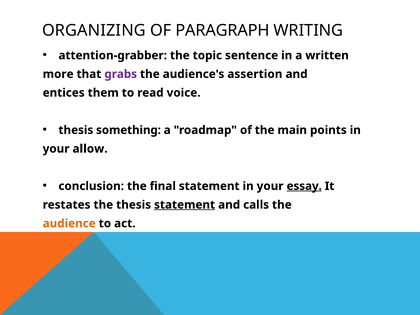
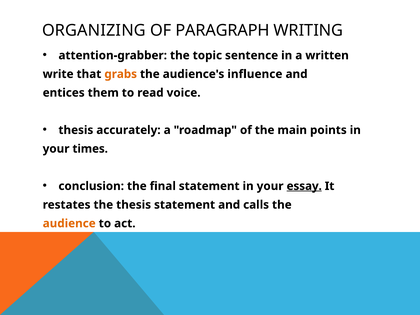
more: more -> write (58, 74)
grabs colour: purple -> orange (121, 74)
assertion: assertion -> influence (255, 74)
something: something -> accurately (128, 130)
allow: allow -> times (90, 149)
statement underline: present -> none (185, 205)
